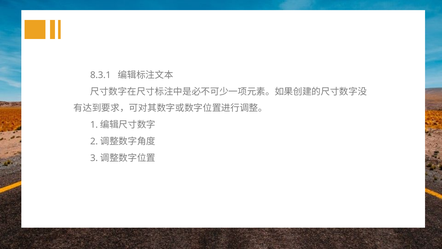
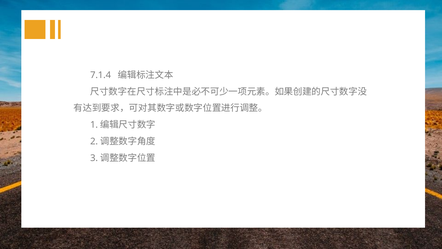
8.3.1: 8.3.1 -> 7.1.4 (101, 75)
